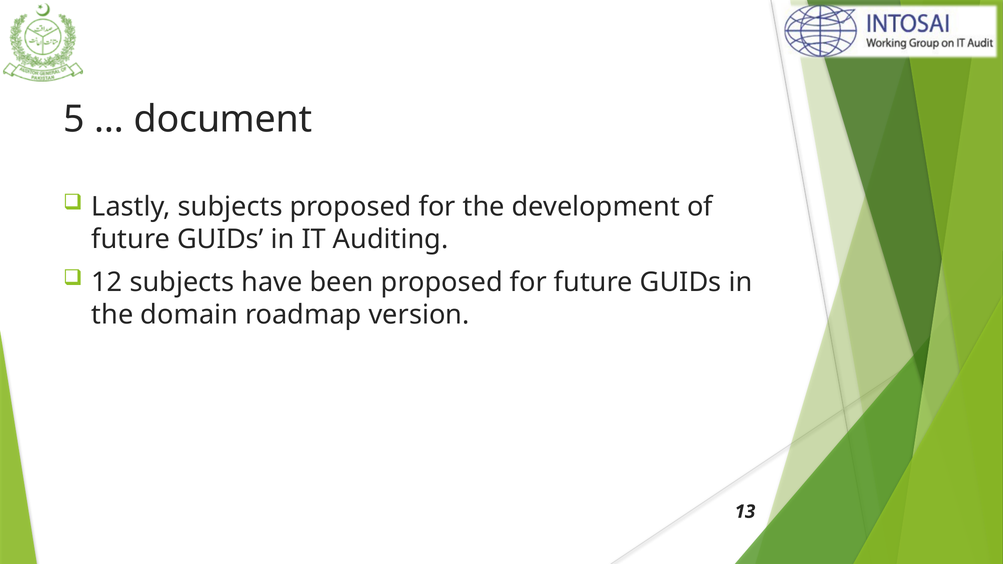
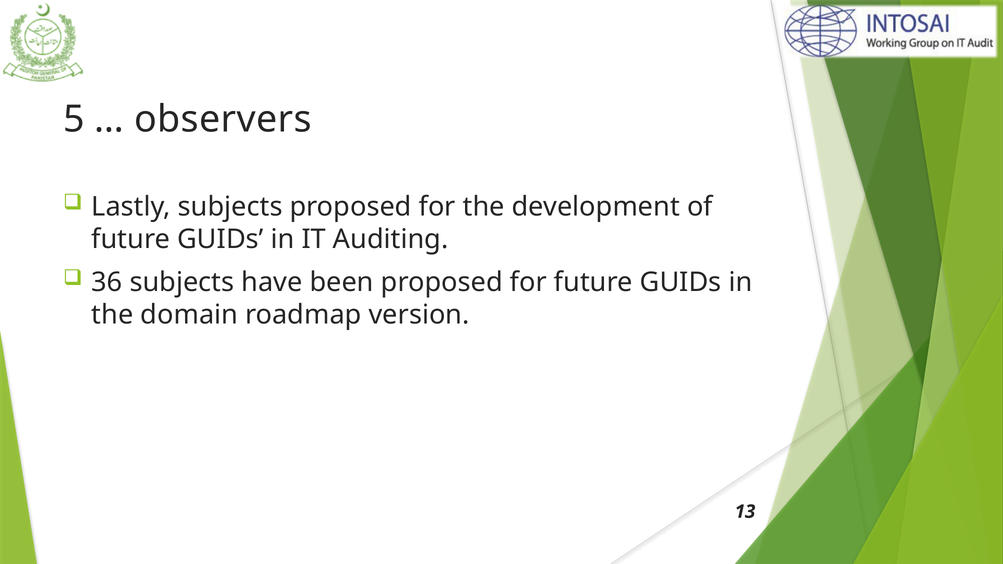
document: document -> observers (223, 120)
12: 12 -> 36 (107, 282)
